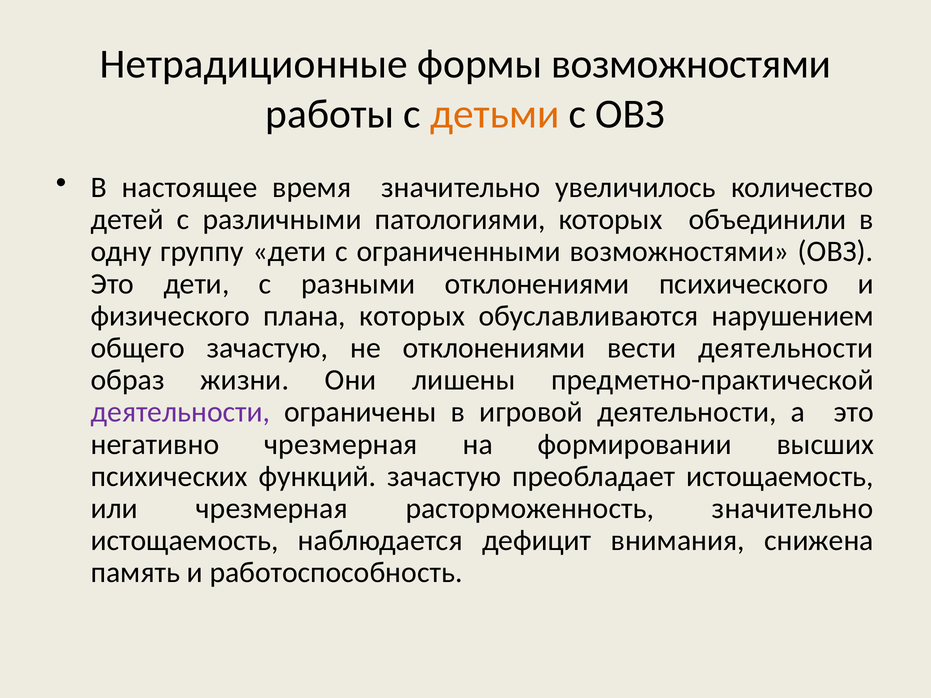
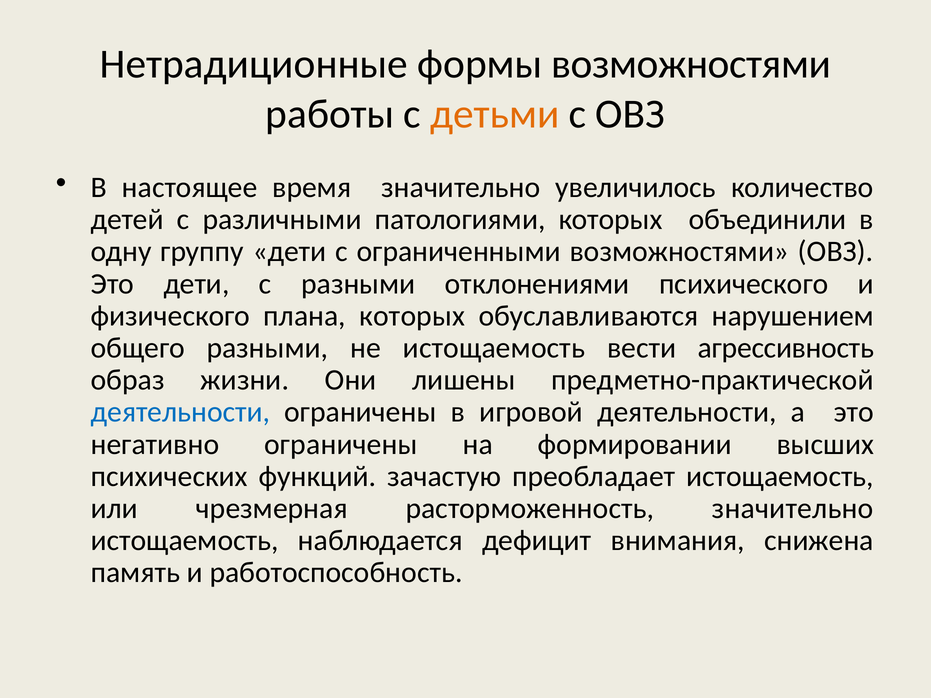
общего зачастую: зачастую -> разными (267, 348)
не отклонениями: отклонениями -> истощаемость (494, 348)
вести деятельности: деятельности -> агрессивность (786, 348)
деятельности colour: purple -> blue (180, 412)
негативно чрезмерная: чрезмерная -> ограничены (341, 444)
